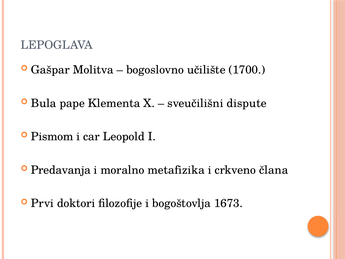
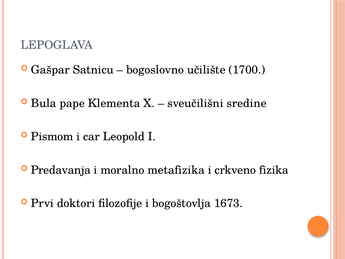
Molitva: Molitva -> Satnicu (93, 70)
dispute: dispute -> sredine (247, 103)
člana: člana -> fizika (274, 170)
